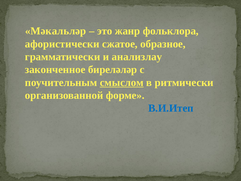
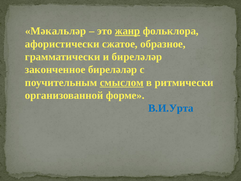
жанр underline: none -> present (127, 31)
и анализлау: анализлау -> биреләләр (137, 57)
В.И.Итеп: В.И.Итеп -> В.И.Урта (171, 108)
